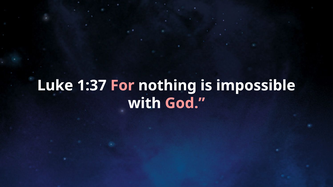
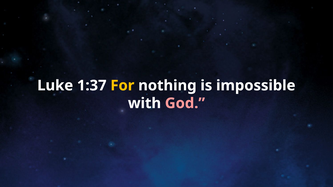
For colour: pink -> yellow (122, 86)
